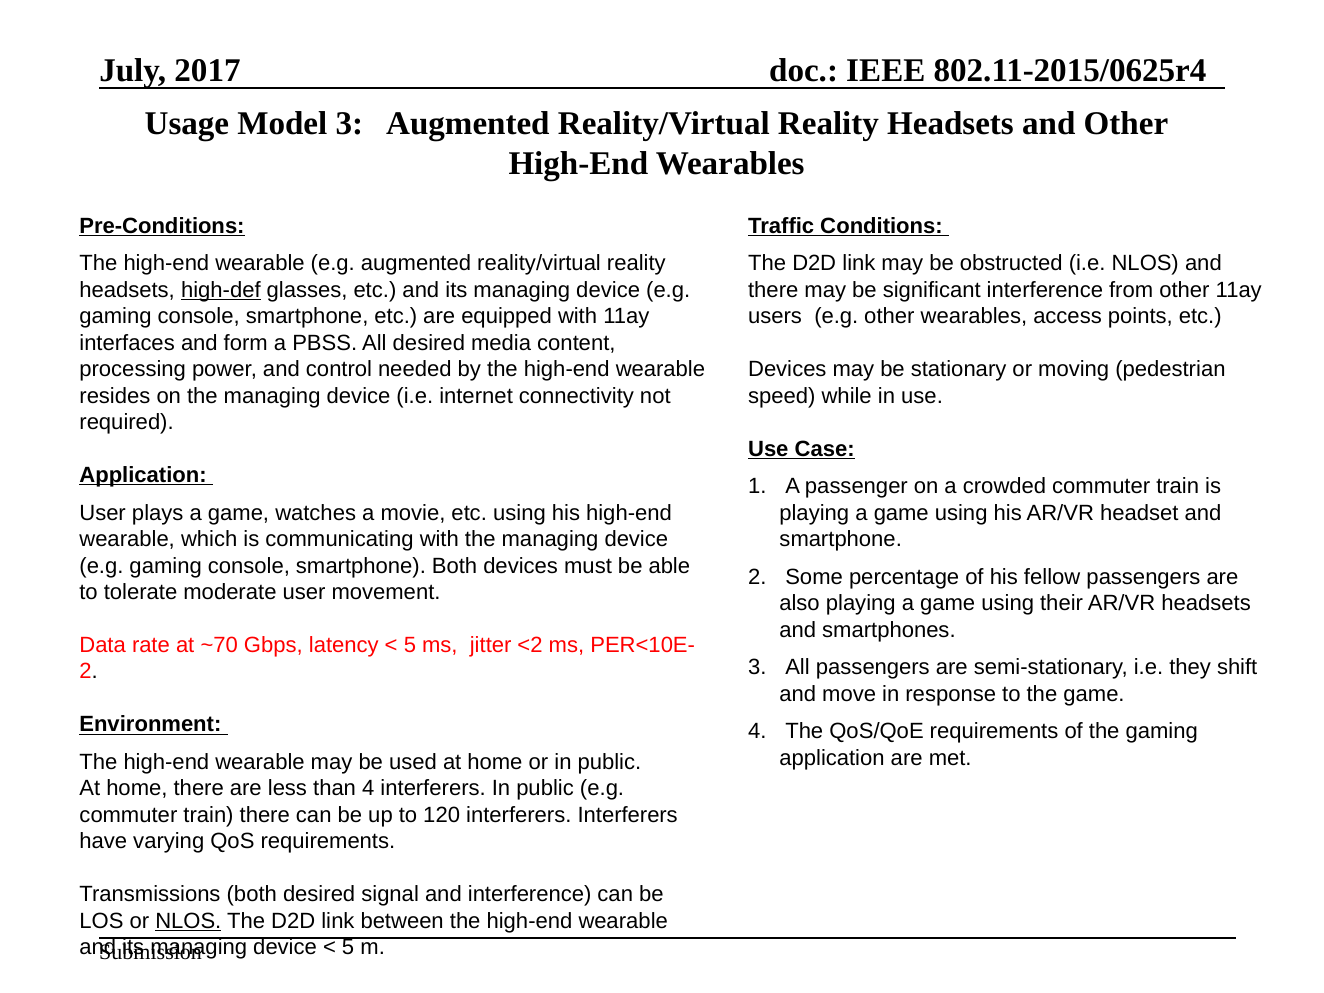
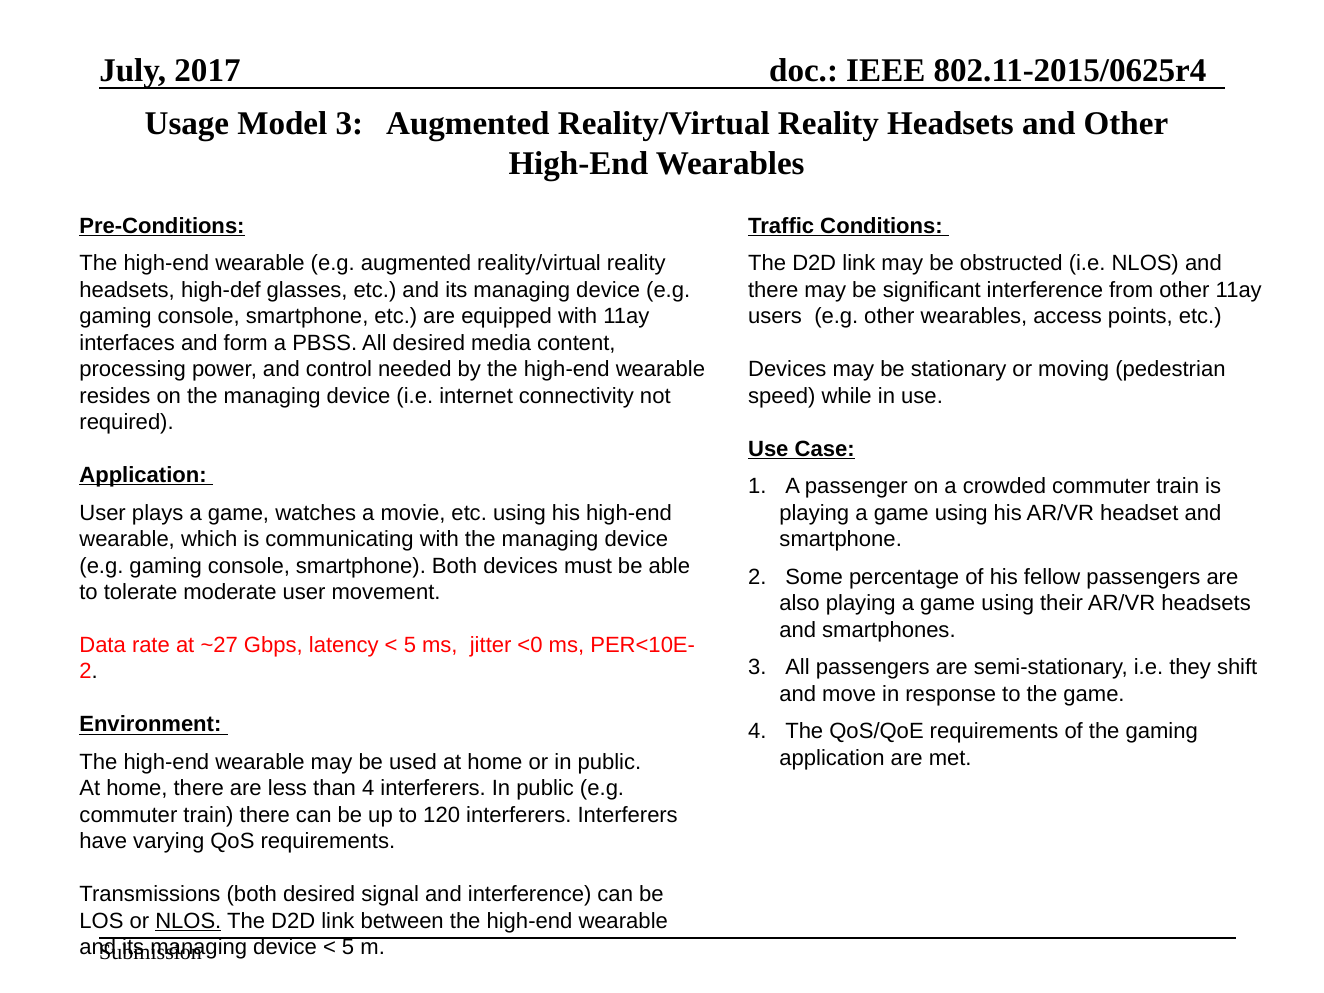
high-def underline: present -> none (221, 290)
~70: ~70 -> ~27 (219, 645)
<2: <2 -> <0 (530, 645)
